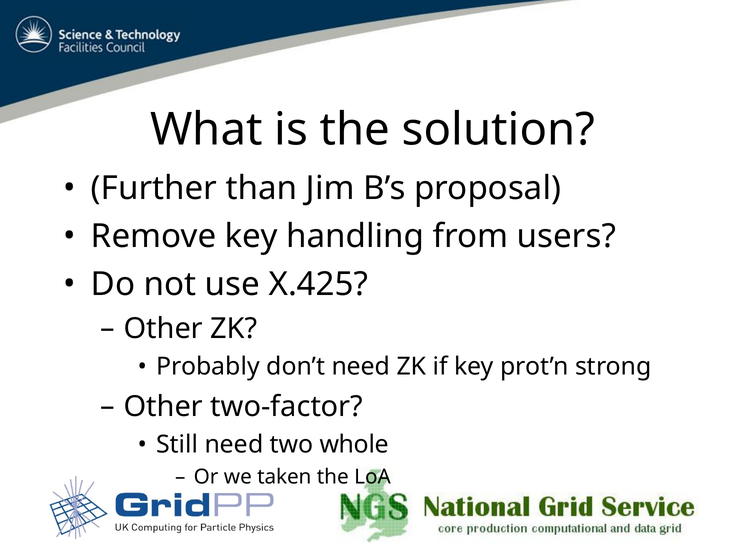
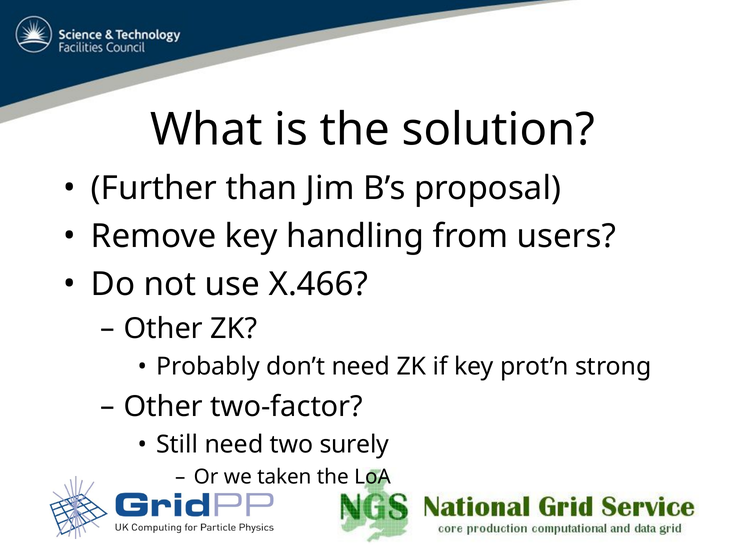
X.425: X.425 -> X.466 (318, 284)
whole: whole -> surely (354, 445)
